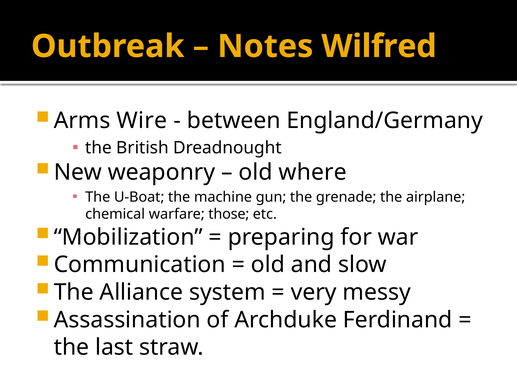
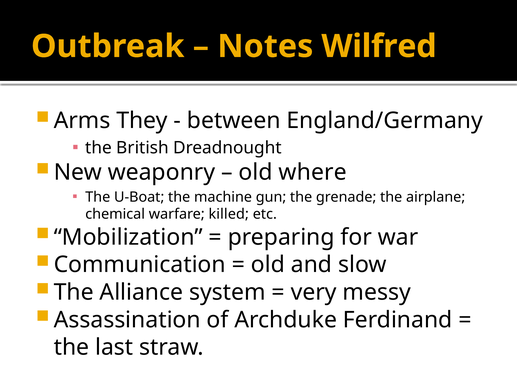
Wire: Wire -> They (142, 121)
those: those -> killed (229, 215)
